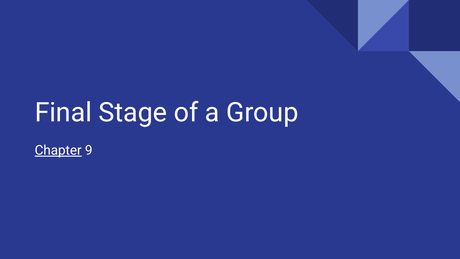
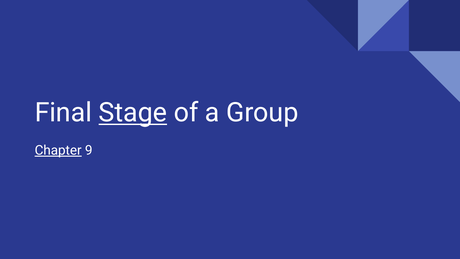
Stage underline: none -> present (133, 113)
